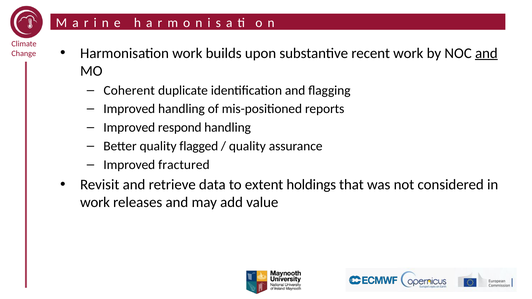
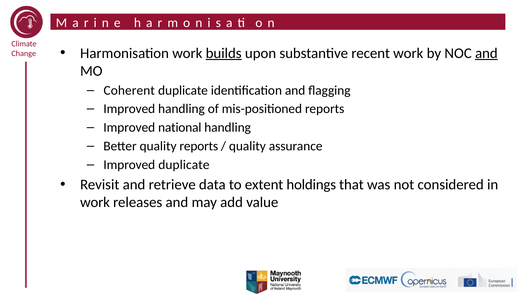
builds underline: none -> present (224, 53)
respond: respond -> national (180, 128)
quality flagged: flagged -> reports (199, 146)
Improved fractured: fractured -> duplicate (184, 165)
